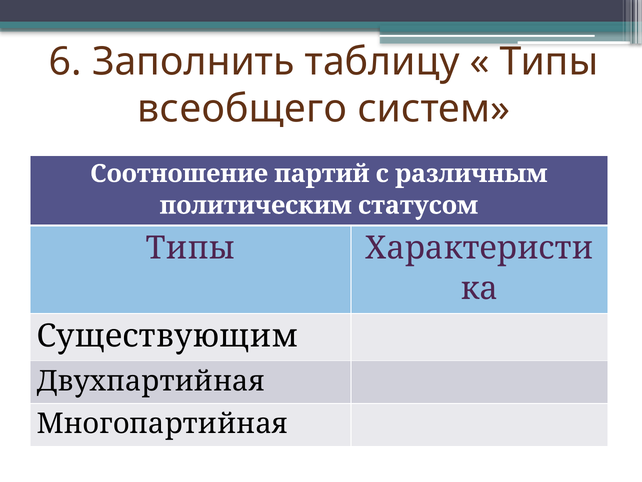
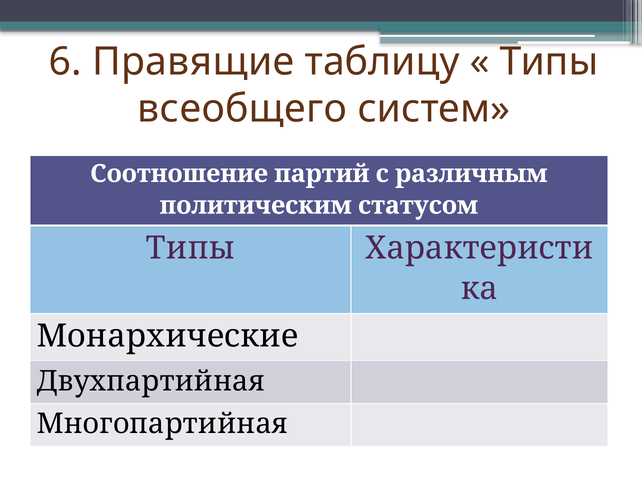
Заполнить: Заполнить -> Правящие (193, 62)
Существующим: Существующим -> Монархические (167, 336)
